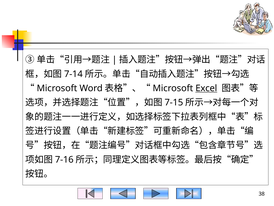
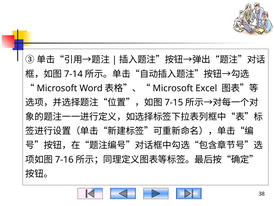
Excel underline: present -> none (206, 88)
